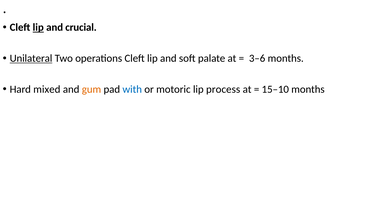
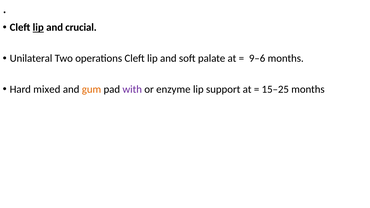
Unilateral underline: present -> none (31, 58)
3–6: 3–6 -> 9–6 (257, 58)
with colour: blue -> purple (132, 89)
motoric: motoric -> enzyme (173, 89)
process: process -> support (223, 89)
15–10: 15–10 -> 15–25 (275, 89)
